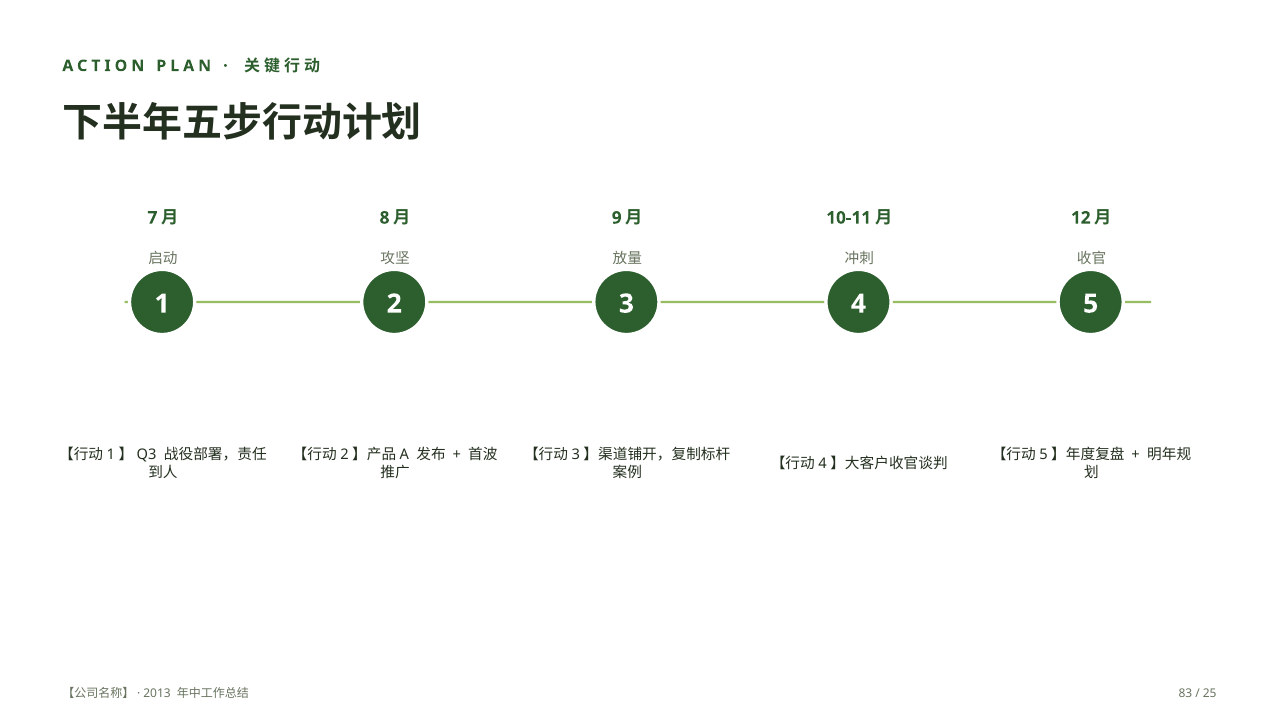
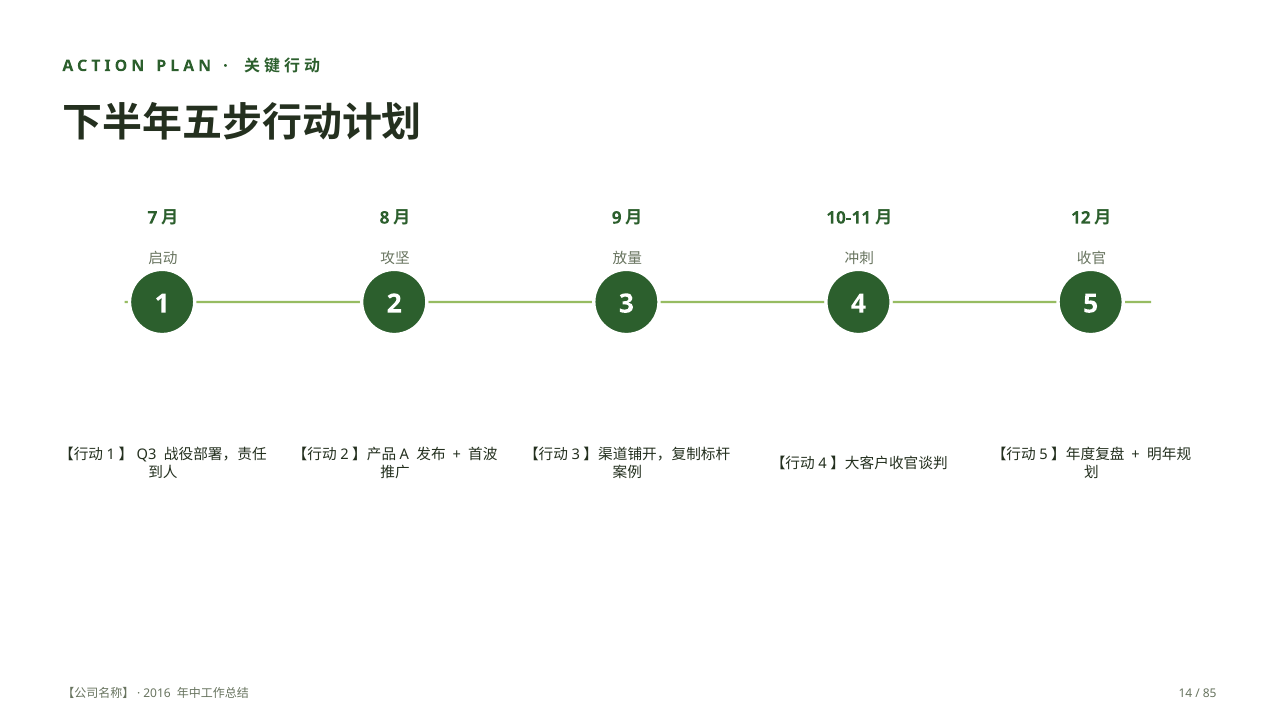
2013: 2013 -> 2016 (157, 694)
83: 83 -> 14 (1185, 694)
25: 25 -> 85 (1210, 694)
